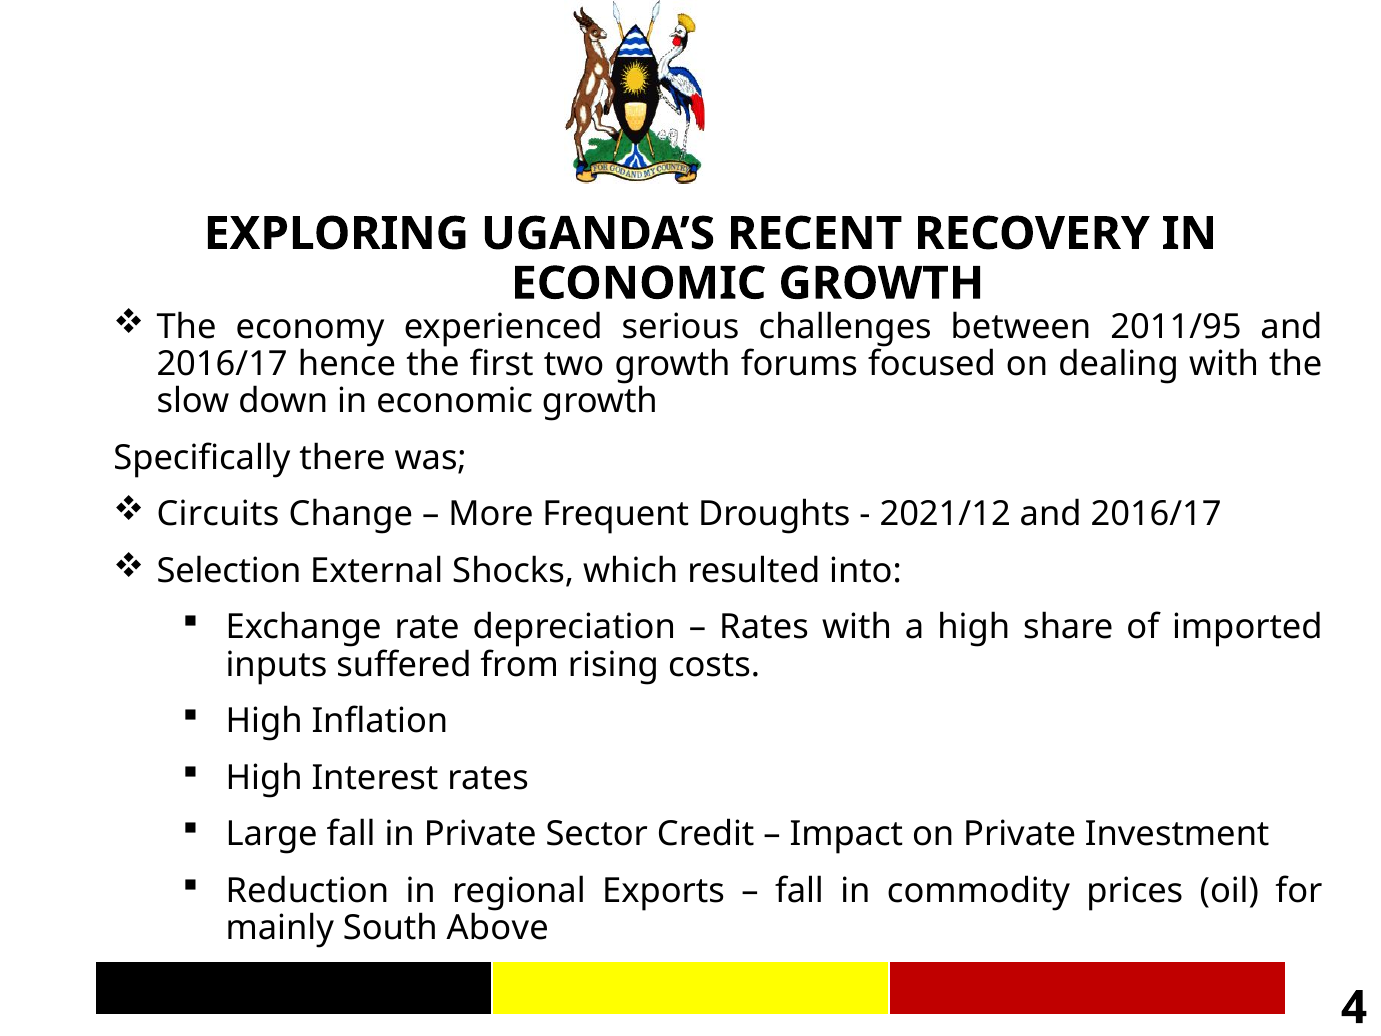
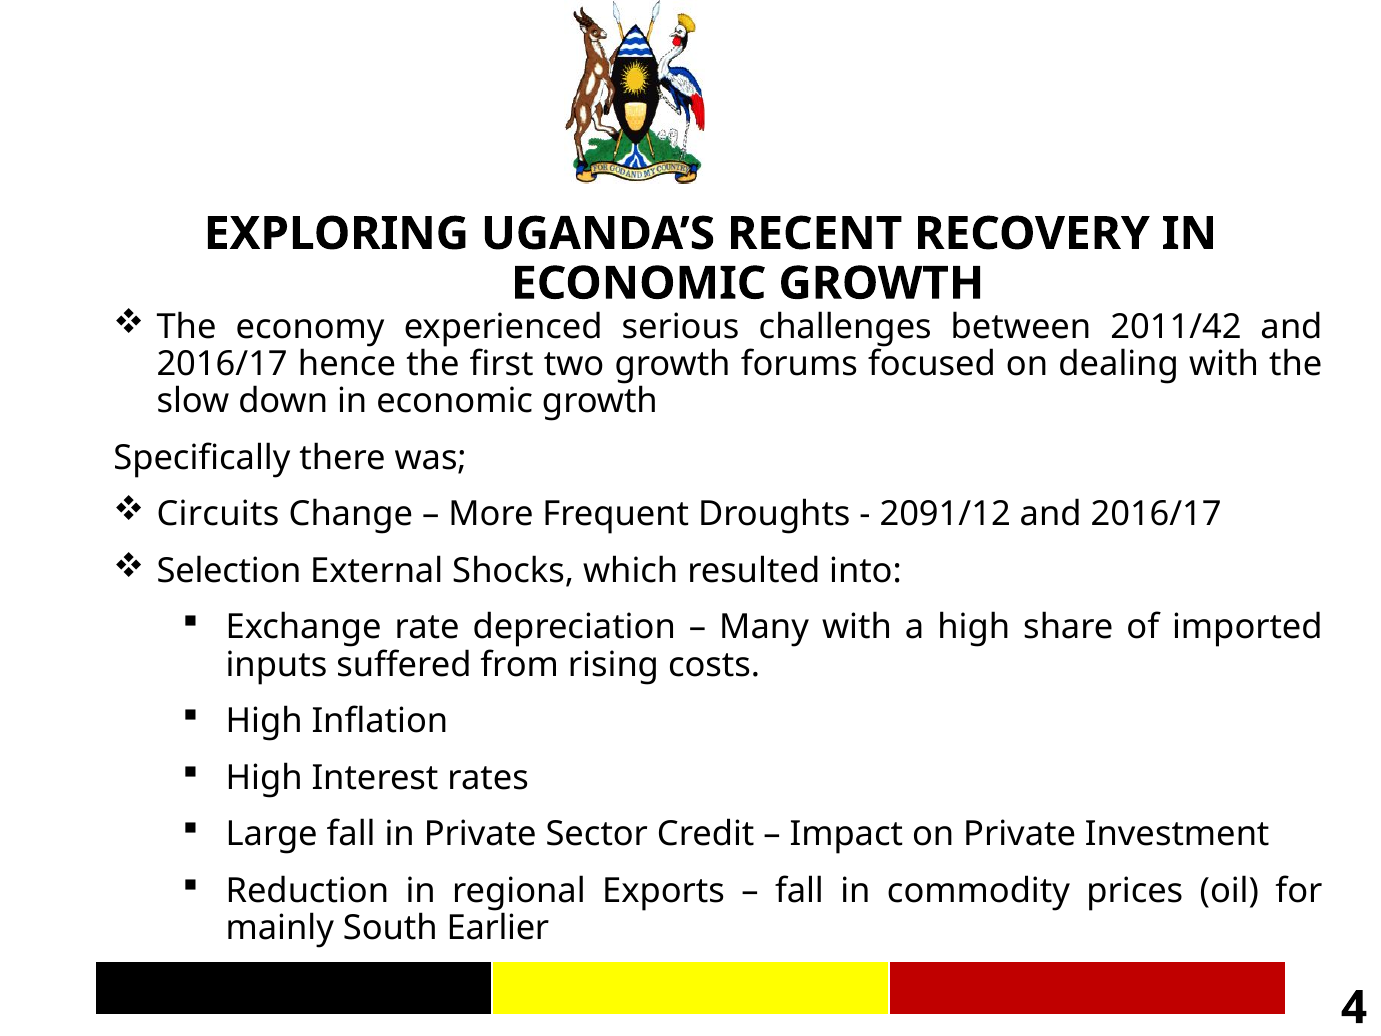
2011/95: 2011/95 -> 2011/42 (1176, 327)
2021/12: 2021/12 -> 2091/12 (945, 514)
Rates: Rates -> Many (764, 627)
Above: Above -> Earlier (498, 928)
